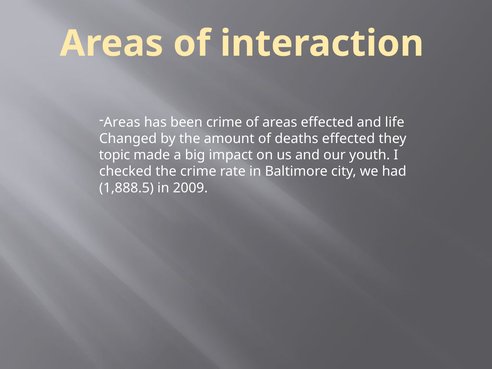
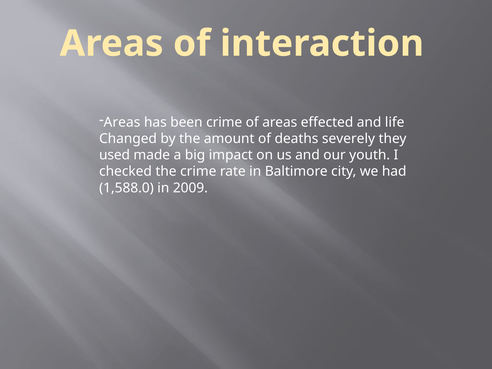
deaths effected: effected -> severely (349, 139)
topic: topic -> used (115, 155)
1,888.5: 1,888.5 -> 1,588.0 (126, 188)
